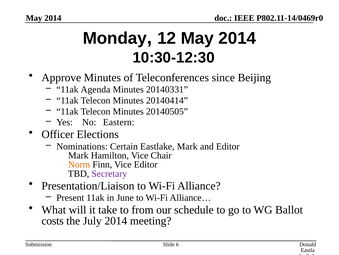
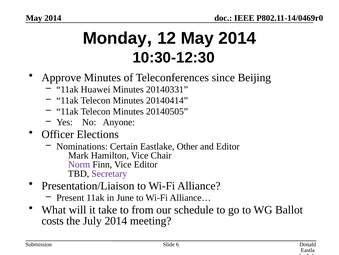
Agenda: Agenda -> Huawei (96, 89)
Eastern: Eastern -> Anyone (119, 122)
Eastlake Mark: Mark -> Other (187, 146)
Norm colour: orange -> purple (79, 164)
